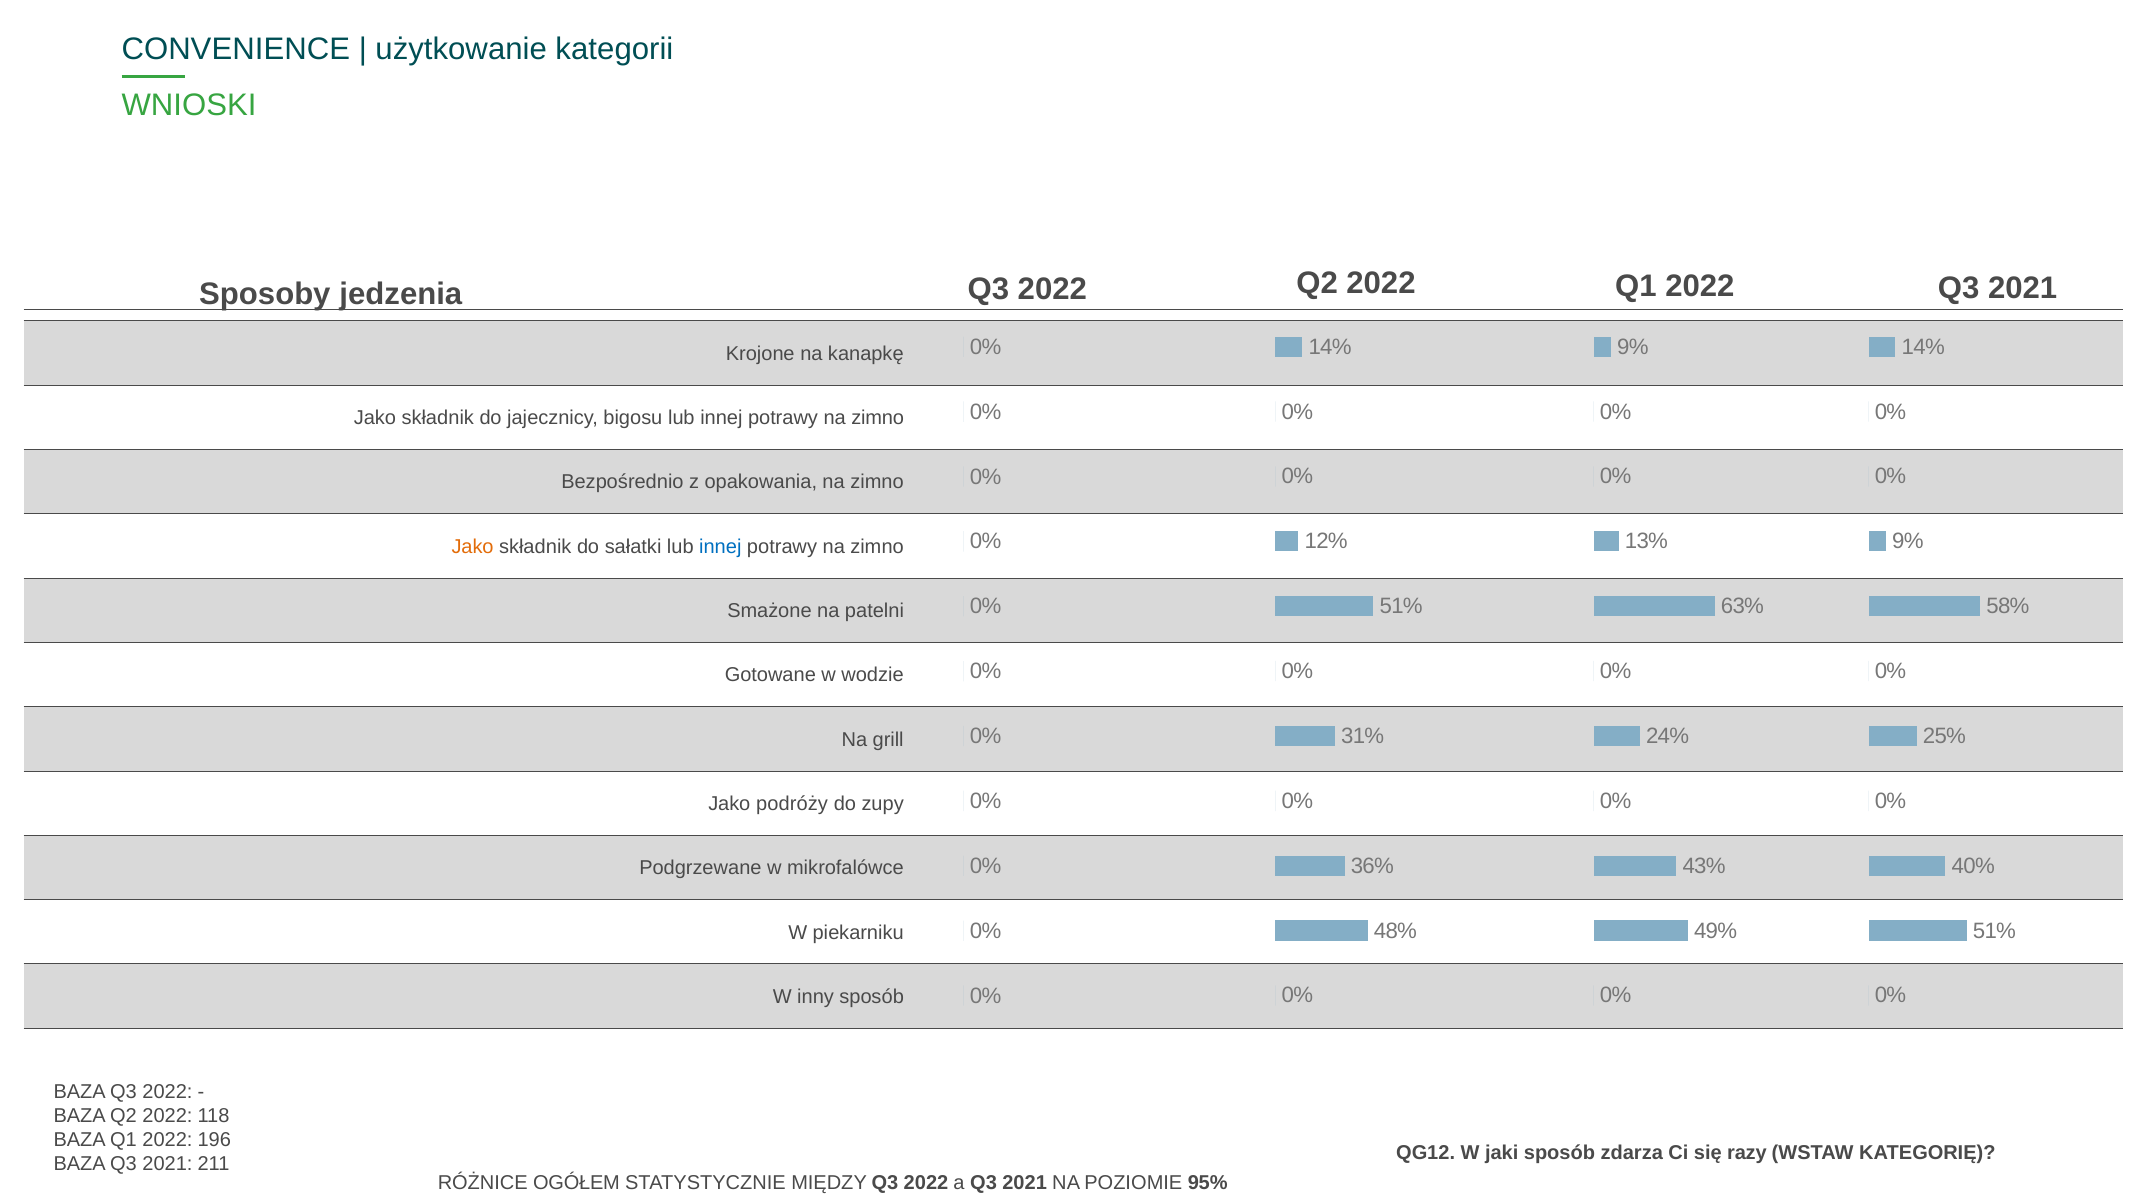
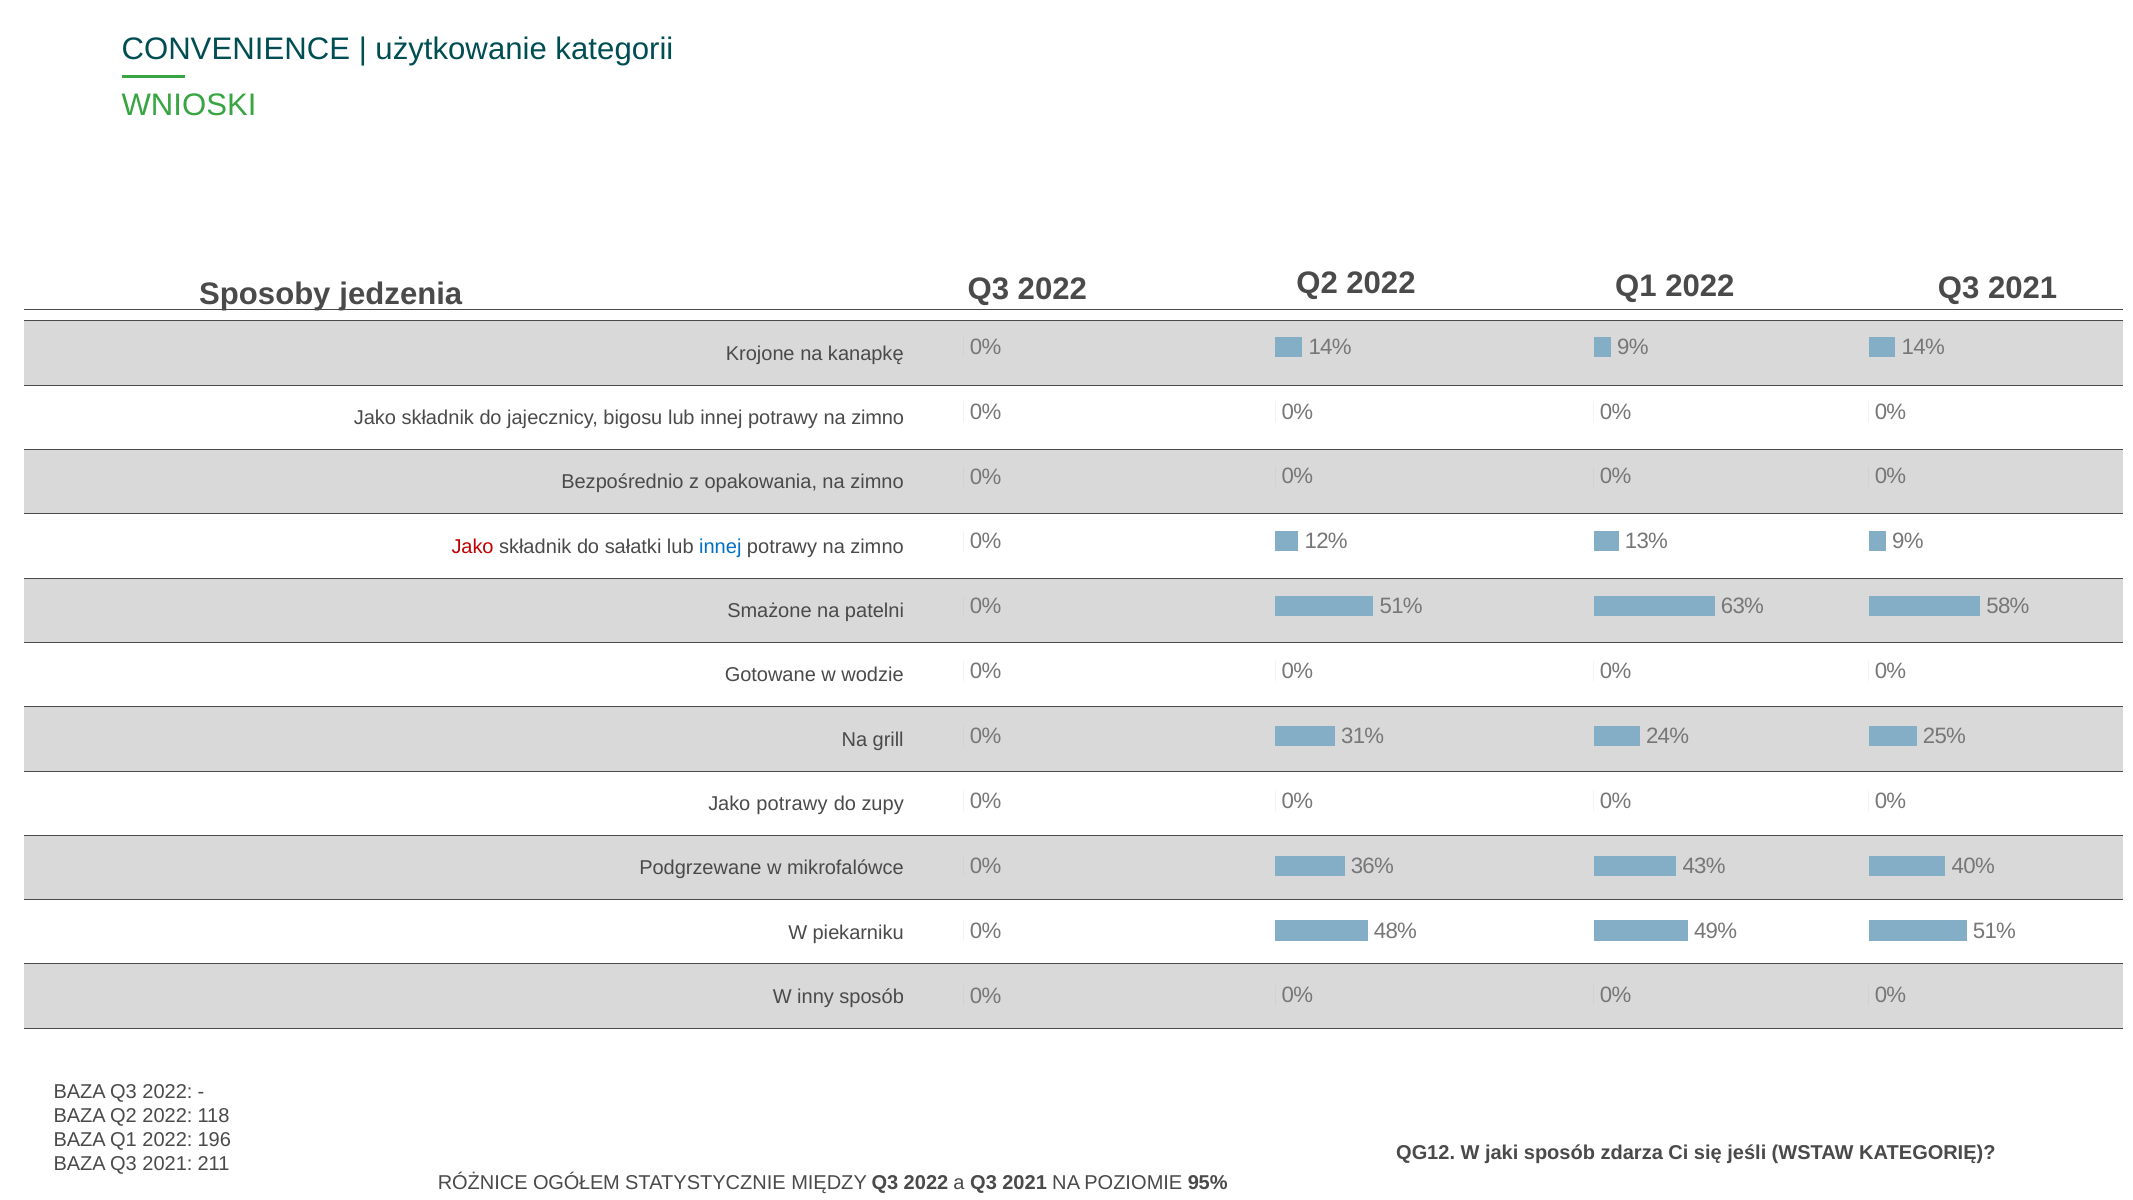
Jako colour: orange -> red (473, 547)
Jako podróży: podróży -> potrawy (792, 804)
razy: razy -> jeśli (1747, 1152)
